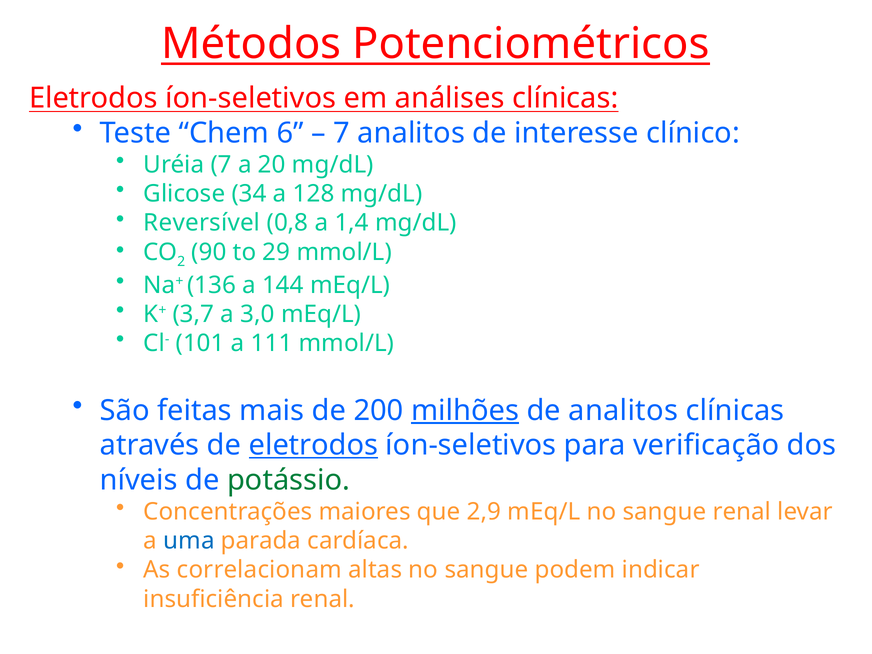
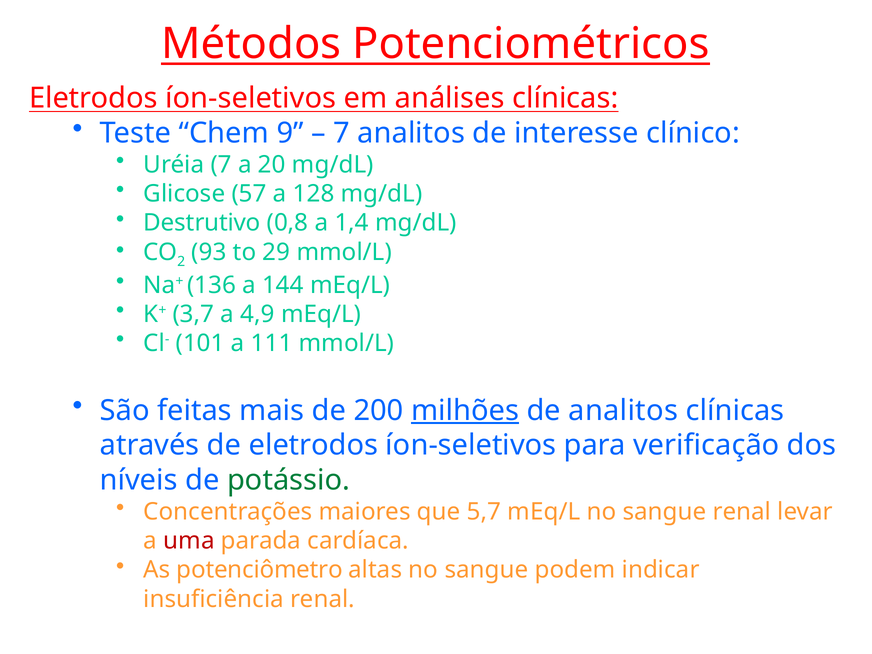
6: 6 -> 9 (290, 133)
34: 34 -> 57 (249, 194)
Reversível: Reversível -> Destrutivo (202, 223)
90: 90 -> 93 (209, 252)
3,0: 3,0 -> 4,9 (258, 314)
eletrodos underline: present -> none (313, 445)
2,9: 2,9 -> 5,7 (484, 512)
uma colour: blue -> red (189, 541)
correlacionam: correlacionam -> potenciômetro (260, 570)
